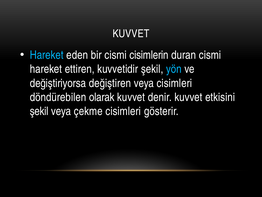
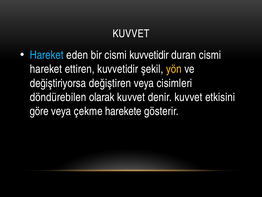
cismi cisimlerin: cisimlerin -> kuvvetidir (149, 55)
yön colour: light blue -> yellow (174, 69)
şekil: şekil -> göre (39, 111)
çekme cisimleri: cisimleri -> harekete (123, 111)
